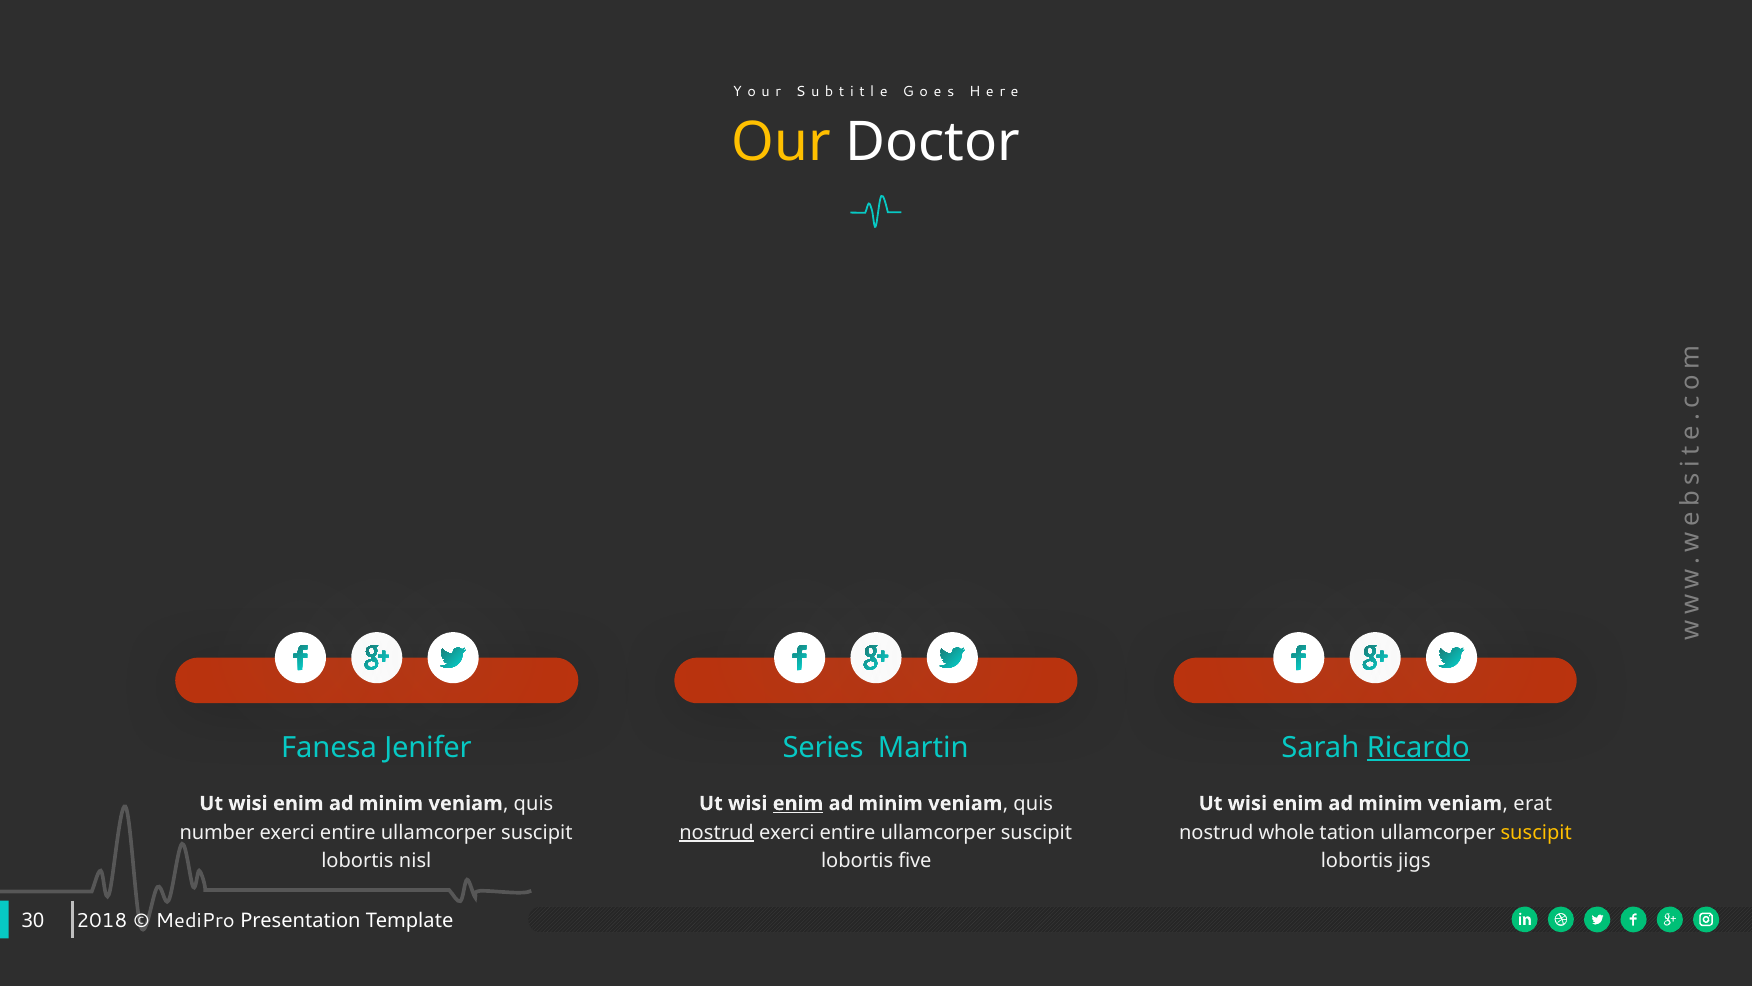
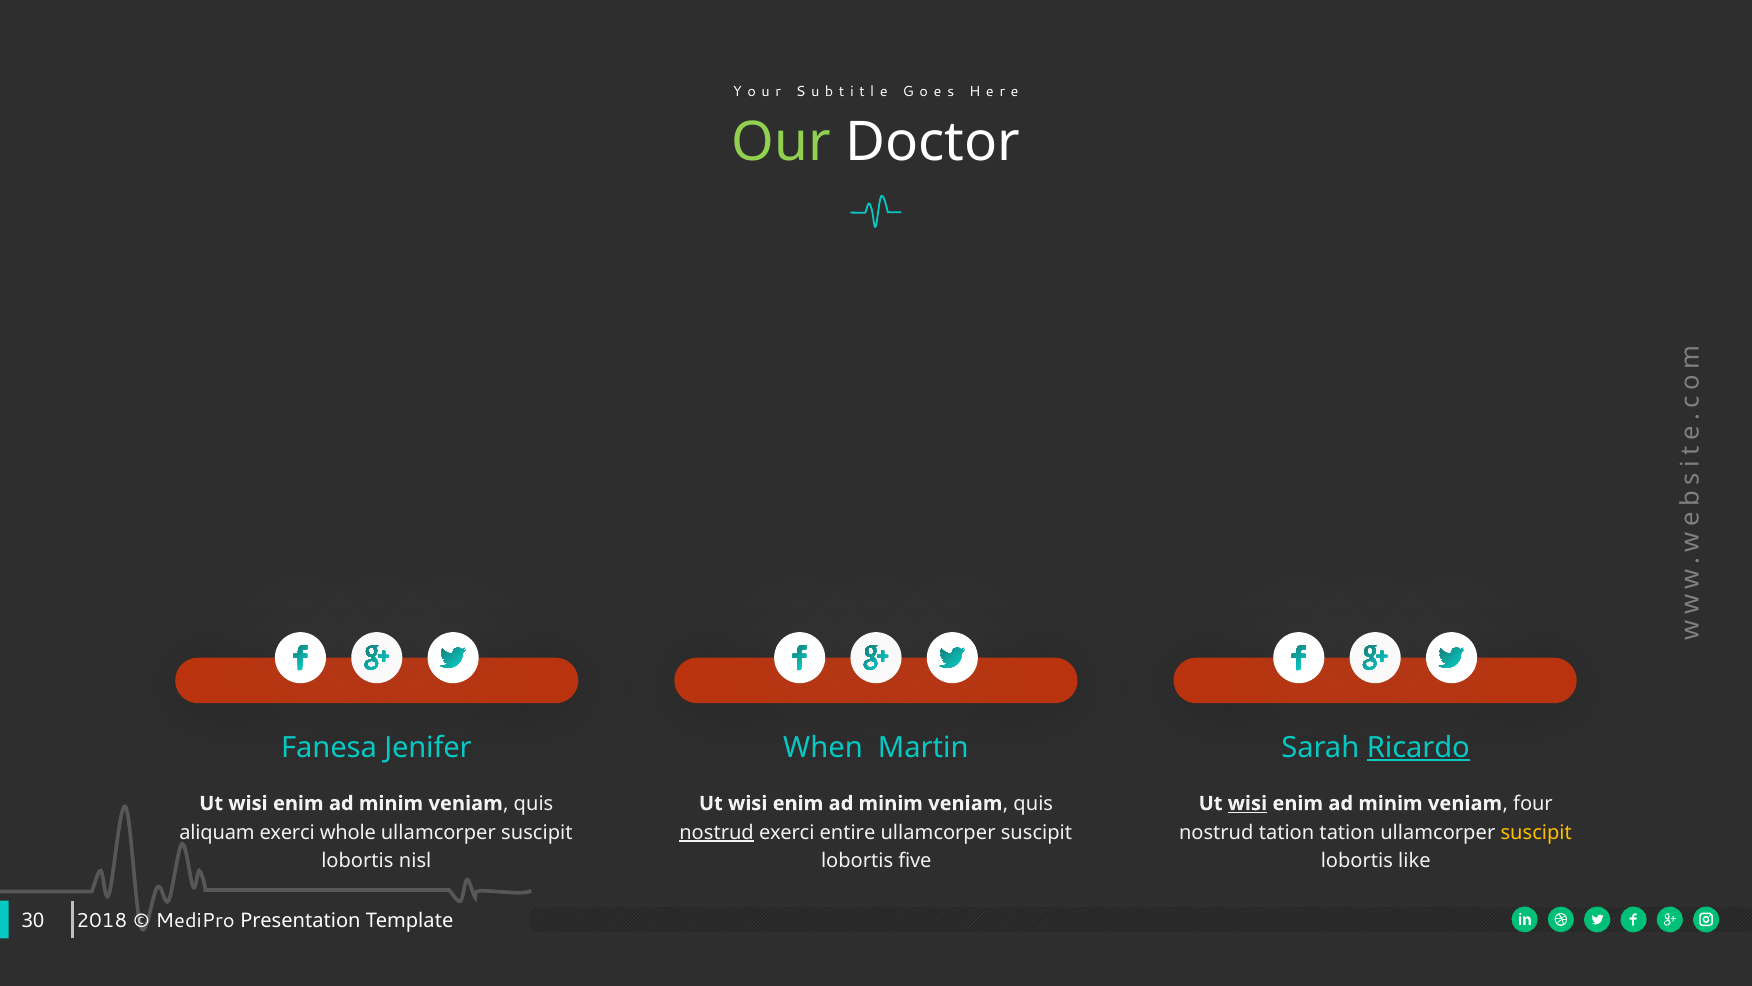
Our colour: yellow -> light green (781, 143)
Series: Series -> When (823, 747)
enim underline: present -> none (798, 803)
wisi underline: none -> present (1247, 803)
erat: erat -> four (1533, 803)
number: number -> aliquam (217, 832)
entire: entire -> whole (348, 832)
nostrud whole: whole -> tation (1287, 832)
jigs: jigs -> like (1414, 861)
